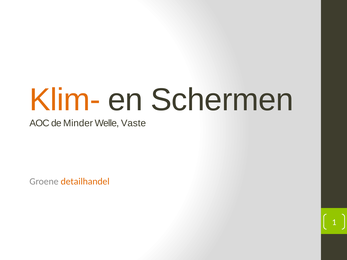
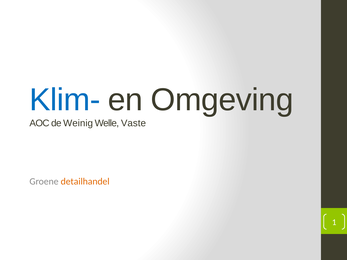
Klim- colour: orange -> blue (65, 100)
Schermen: Schermen -> Omgeving (222, 100)
Minder: Minder -> Weinig (78, 123)
